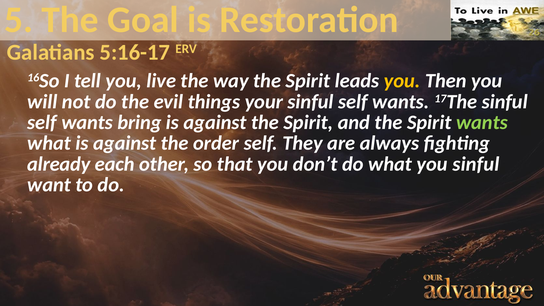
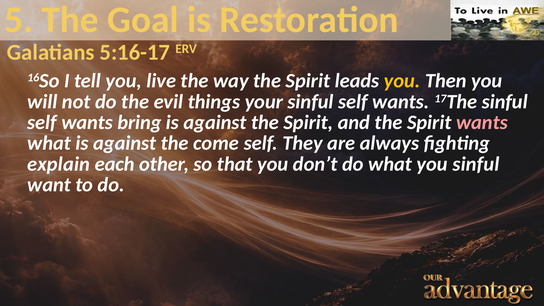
wants colour: light green -> pink (482, 122)
order: order -> come (216, 143)
already: already -> explain (59, 164)
